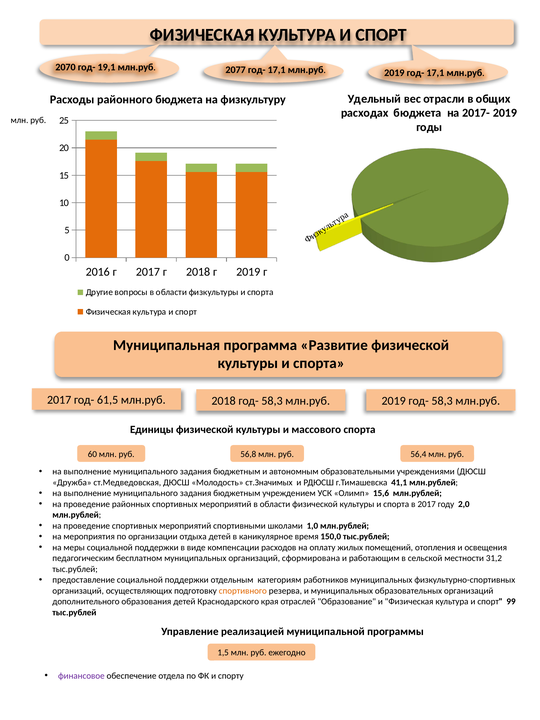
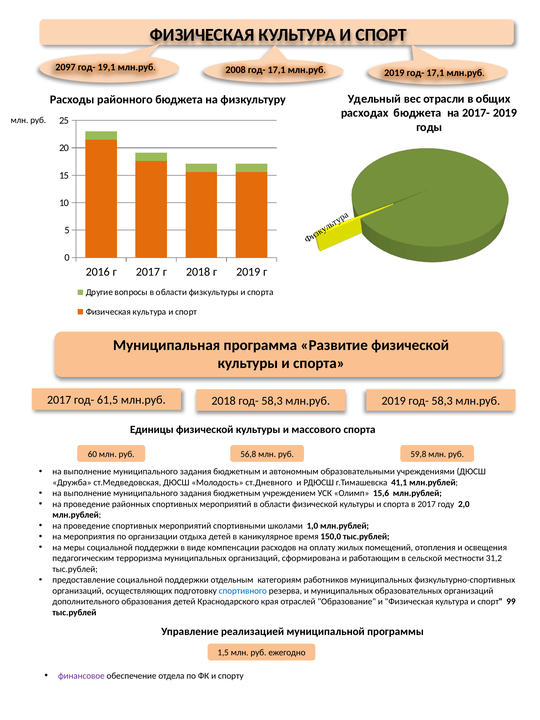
2070: 2070 -> 2097 (65, 67)
2077: 2077 -> 2008 (236, 70)
56,4: 56,4 -> 59,8 (418, 454)
ст.Значимых: ст.Значимых -> ст.Дневного (269, 482)
бесплатном: бесплатном -> терроризма (139, 558)
спортивного colour: orange -> blue (243, 591)
